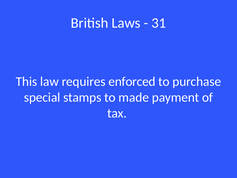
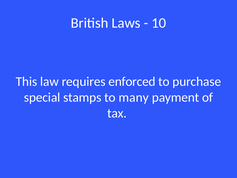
31: 31 -> 10 (159, 23)
made: made -> many (134, 97)
